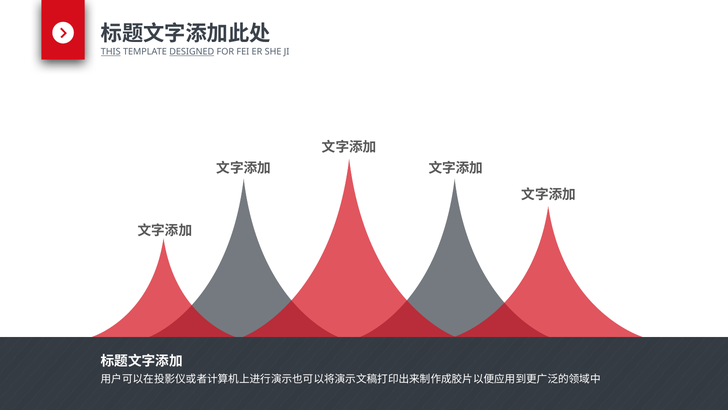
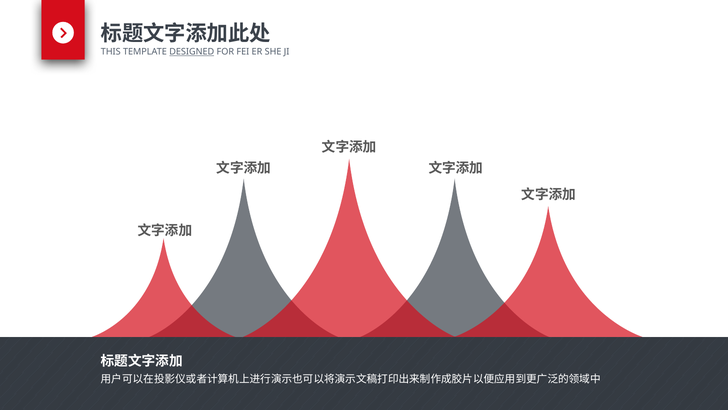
THIS underline: present -> none (111, 52)
